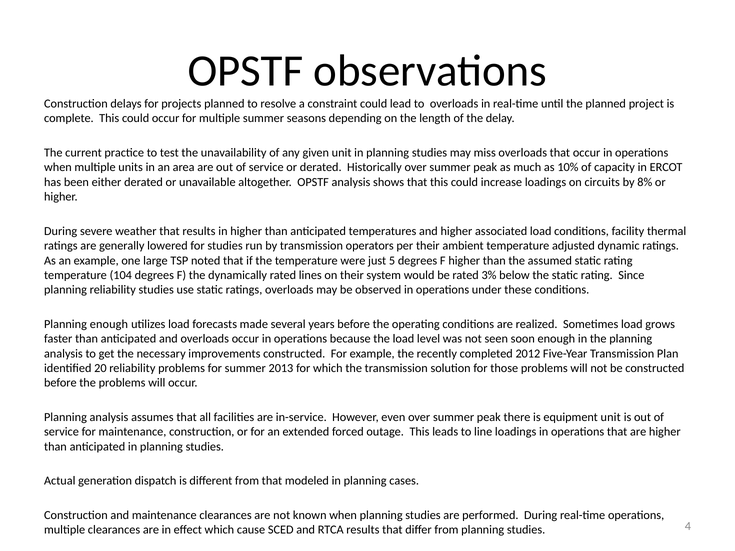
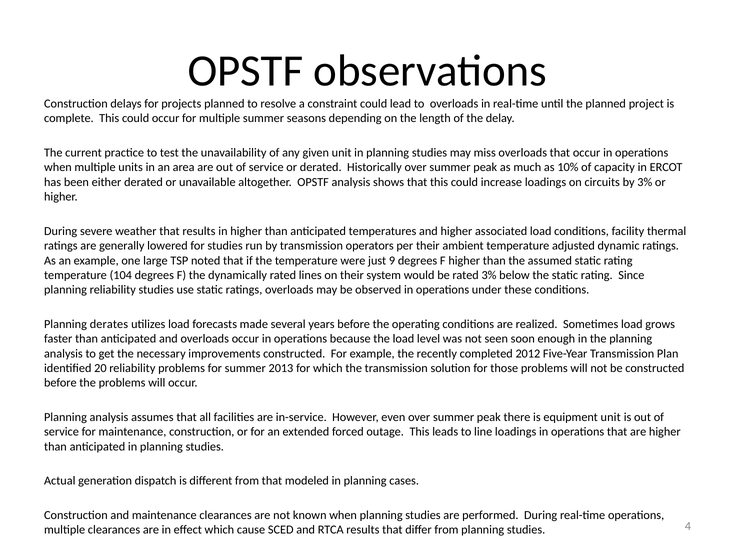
by 8%: 8% -> 3% (645, 182)
5: 5 -> 9 (392, 261)
Planning enough: enough -> derates (109, 324)
